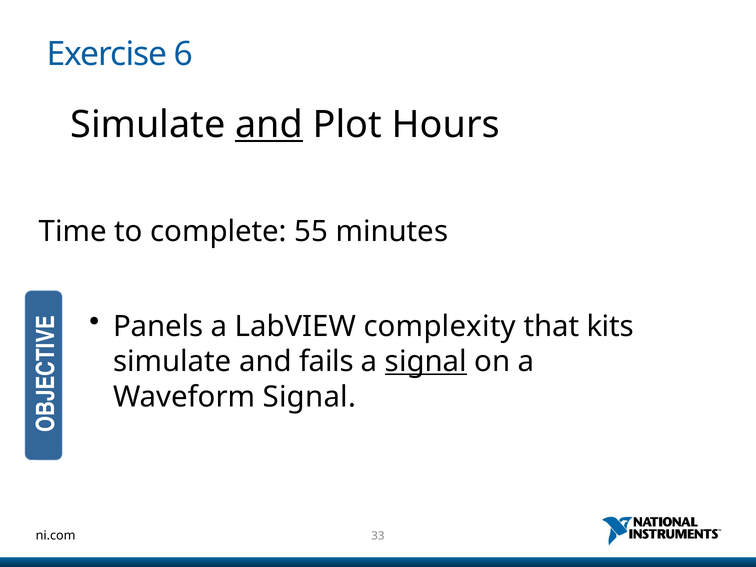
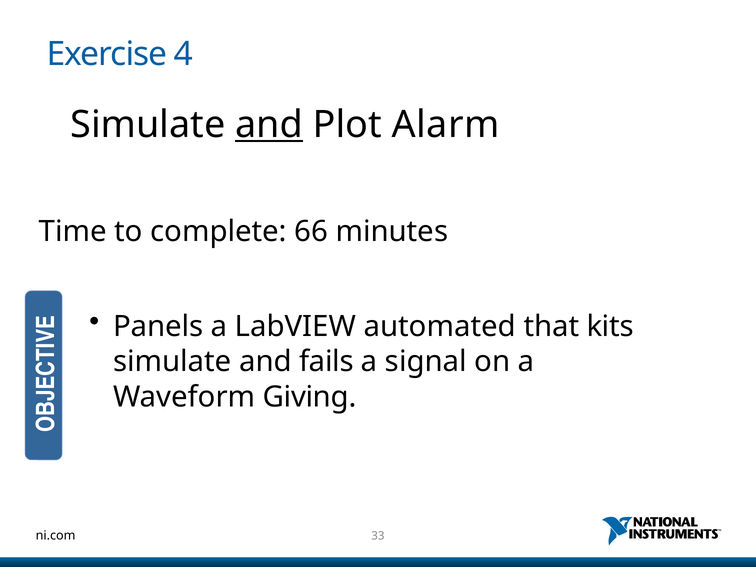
6: 6 -> 4 (184, 54)
Hours: Hours -> Alarm (446, 125)
55: 55 -> 66 (311, 231)
complexity: complexity -> automated (440, 326)
signal underline: present -> none (426, 362)
Waveform Signal: Signal -> Giving (310, 397)
